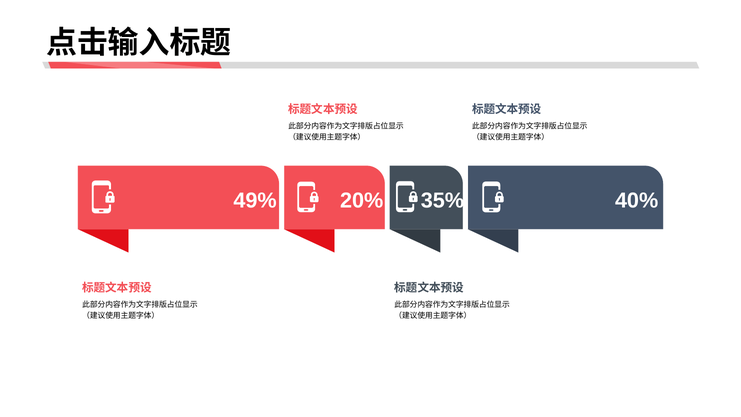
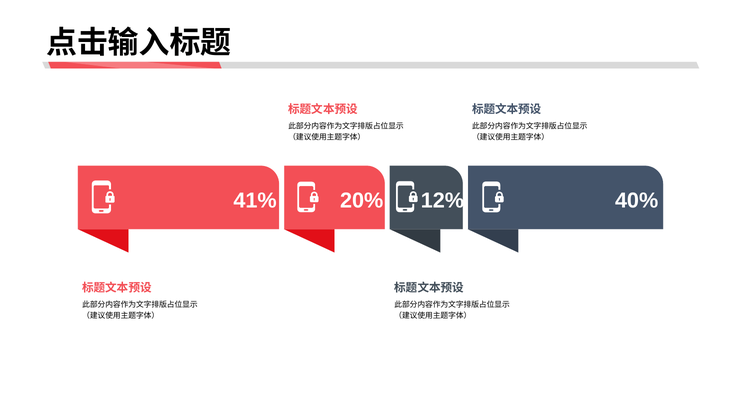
49%: 49% -> 41% (255, 201)
35%: 35% -> 12% (442, 201)
